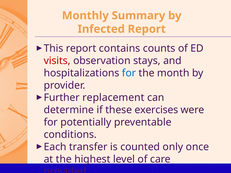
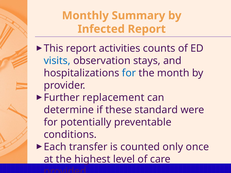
contains: contains -> activities (120, 48)
visits colour: red -> blue (57, 61)
exercises: exercises -> standard (156, 110)
